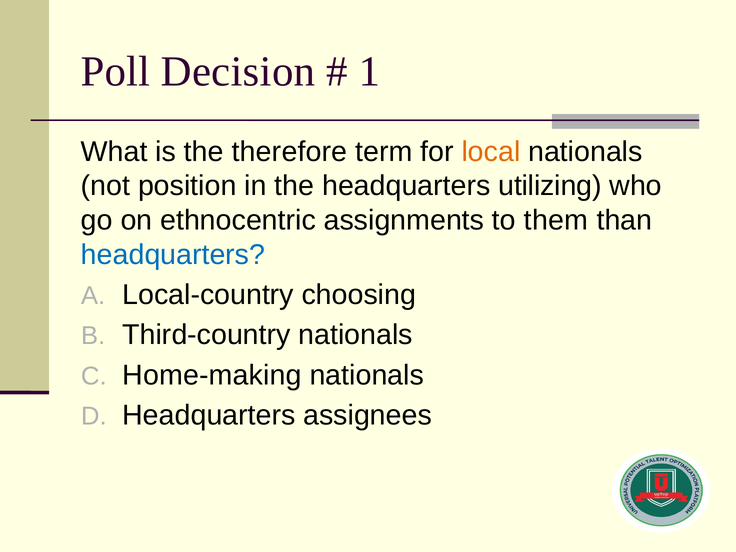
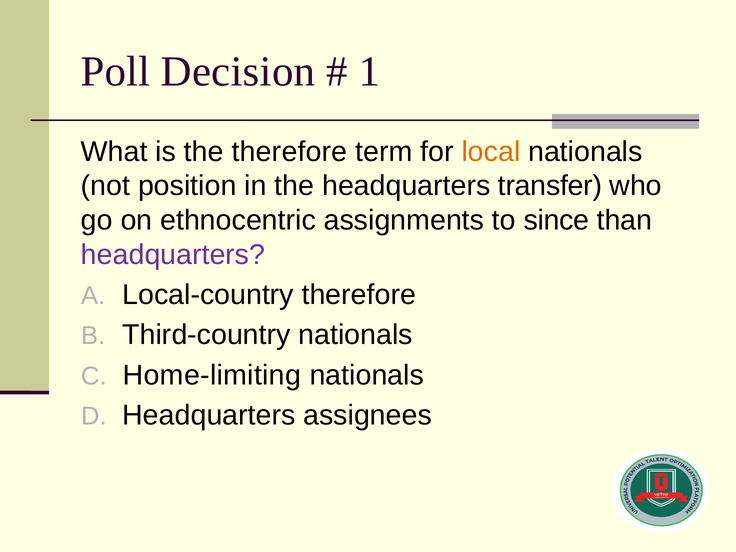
utilizing: utilizing -> transfer (550, 186)
them: them -> since (556, 220)
headquarters colour: blue -> purple (173, 255)
Local-country choosing: choosing -> therefore (359, 295)
Home-making: Home-making -> Home-limiting (212, 375)
